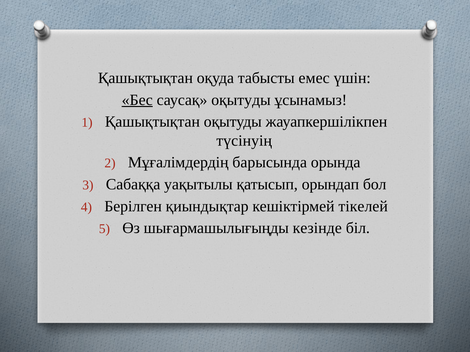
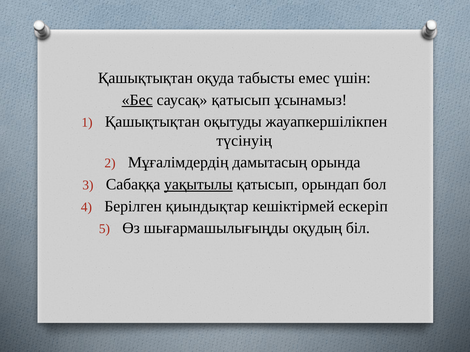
саусақ оқытуды: оқытуды -> қатысып (241, 100)
барысында: барысында -> дамытасың (270, 163)
уақытылы underline: none -> present (198, 185)
тікелей: тікелей -> ескеріп (363, 206)
кезінде: кезінде -> оқудың (317, 228)
